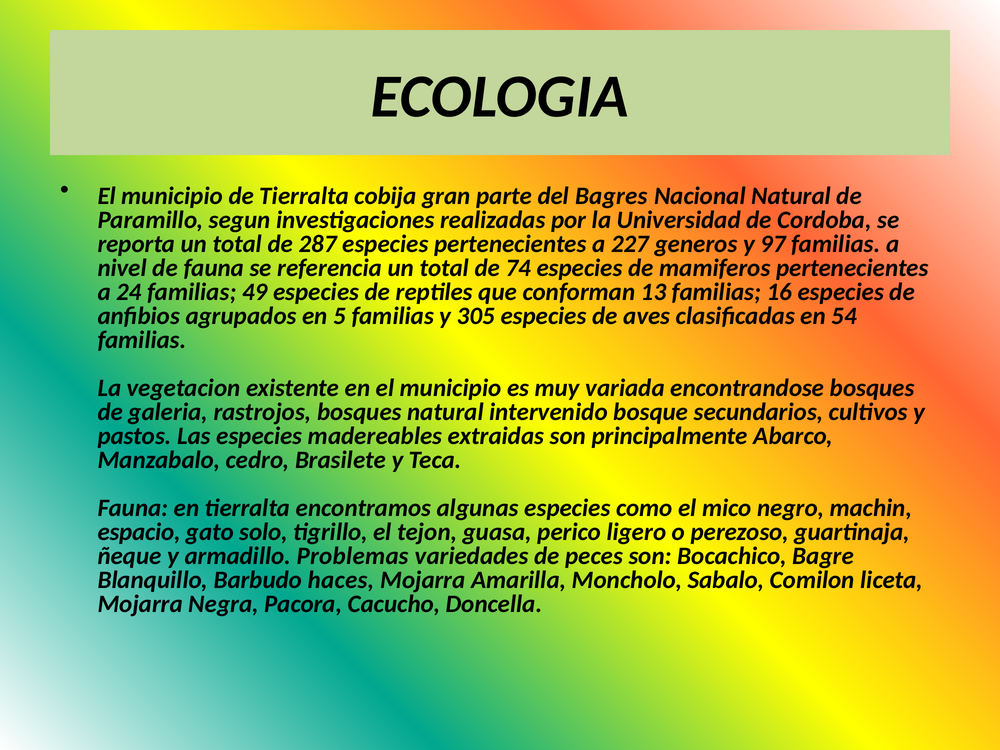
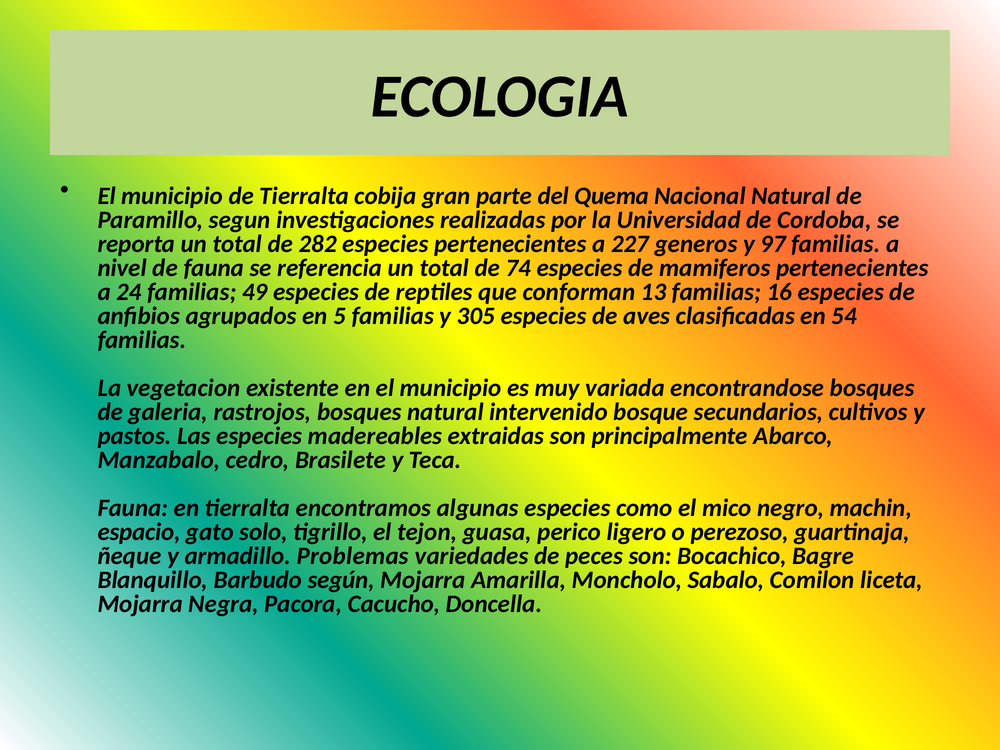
Bagres: Bagres -> Quema (612, 196)
287: 287 -> 282 (318, 244)
haces: haces -> según (341, 580)
